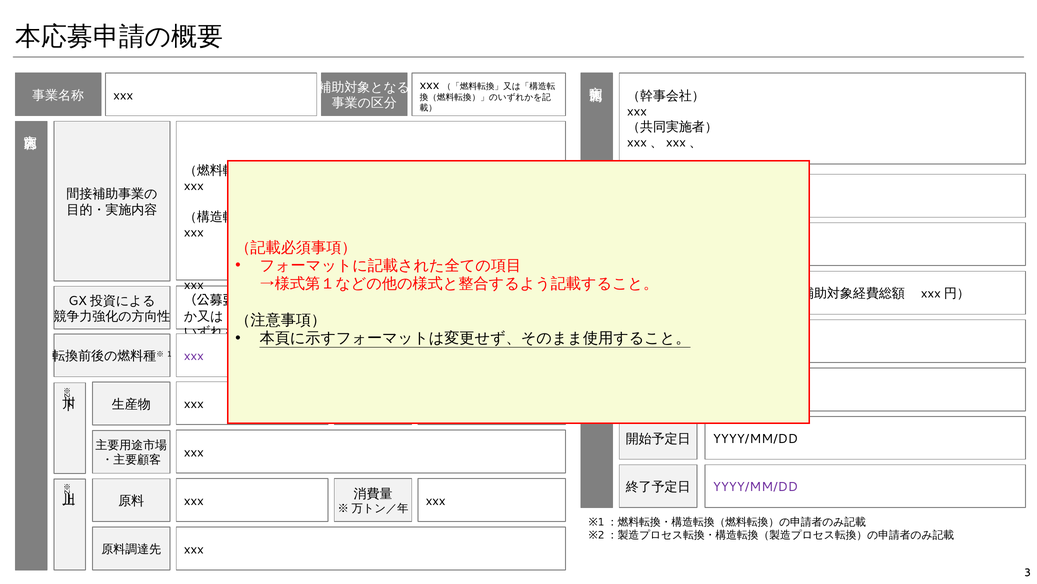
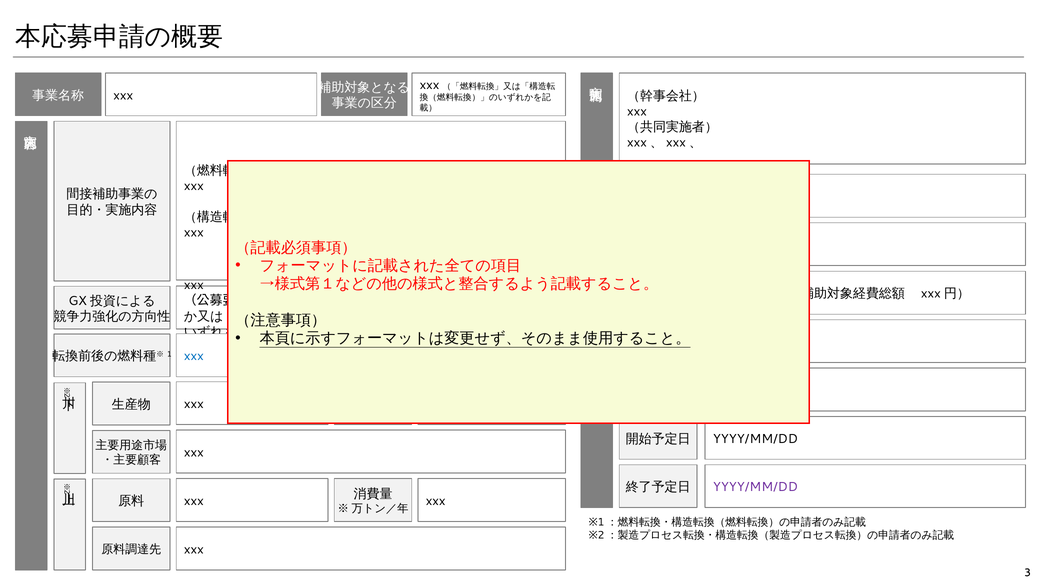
xxx colour: purple -> blue (194, 356)
